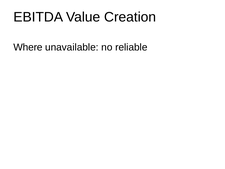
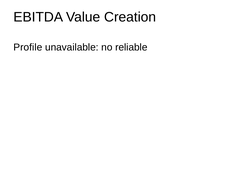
Where: Where -> Profile (28, 47)
